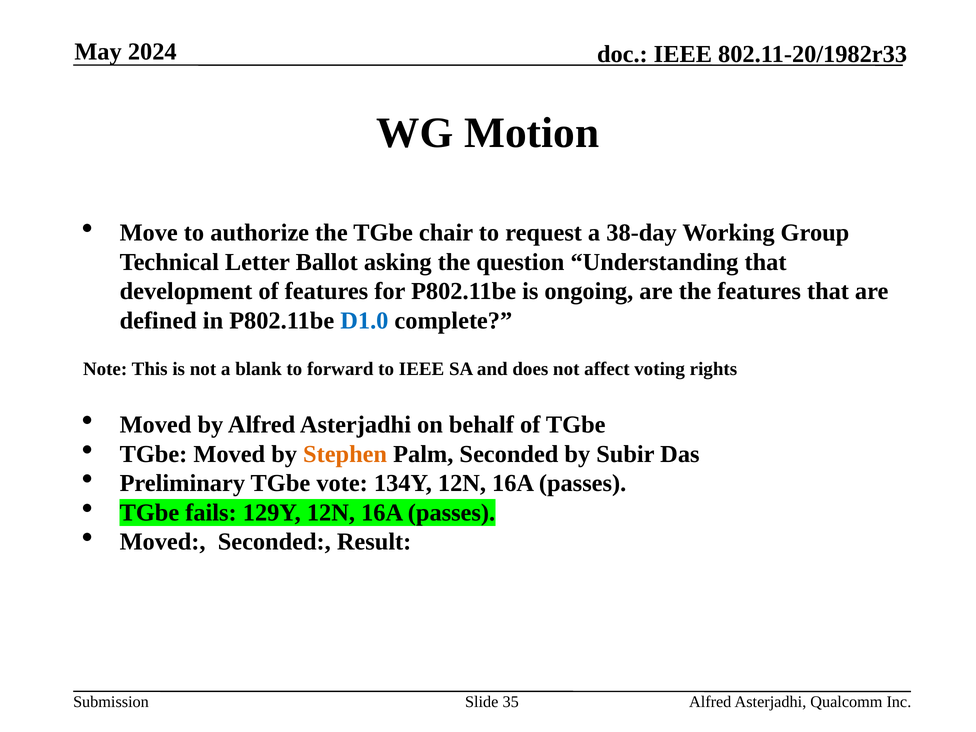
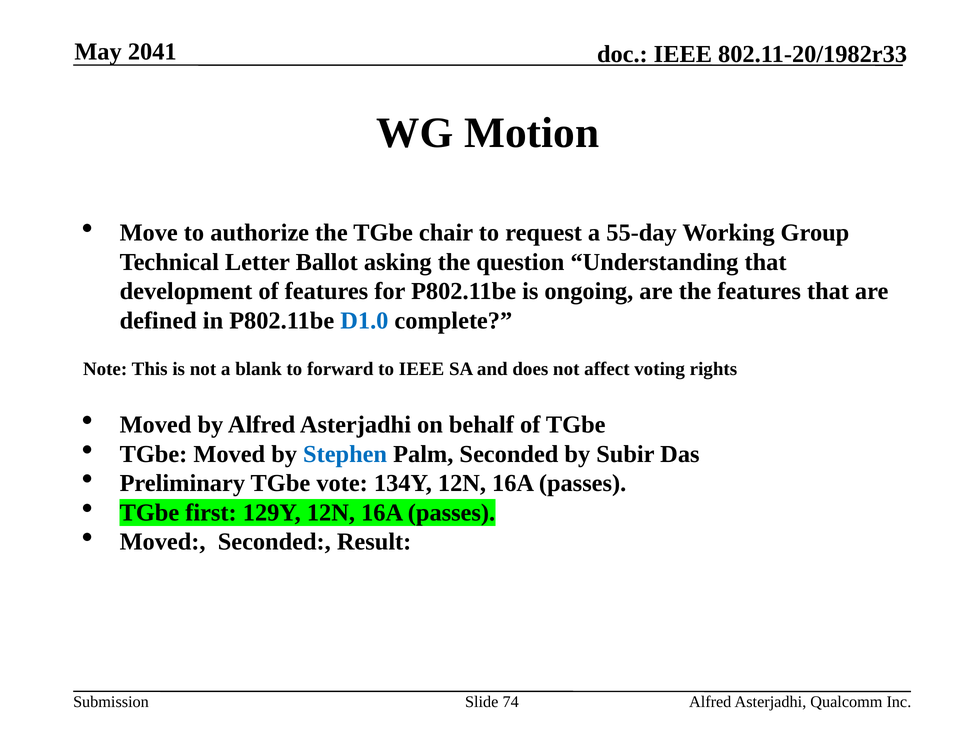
2024: 2024 -> 2041 (152, 52)
38-day: 38-day -> 55-day (642, 233)
Stephen colour: orange -> blue (345, 454)
fails: fails -> first (211, 513)
35: 35 -> 74 (511, 702)
